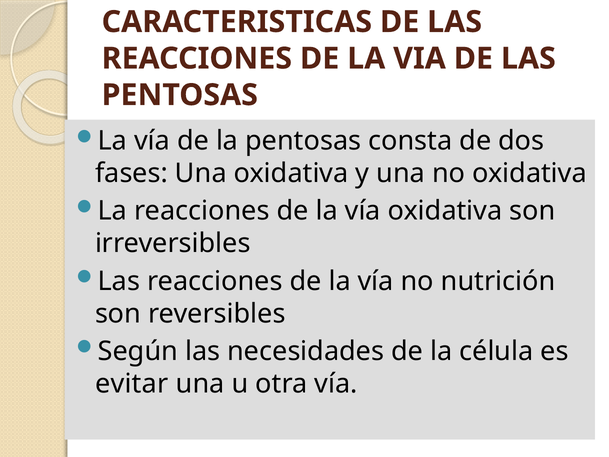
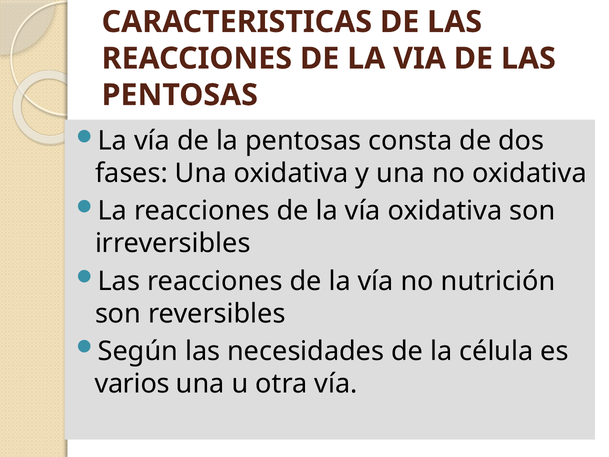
evitar: evitar -> varios (132, 383)
